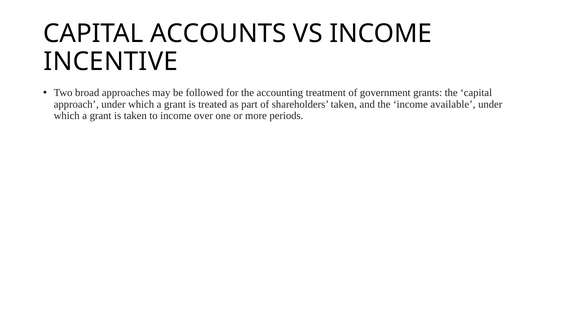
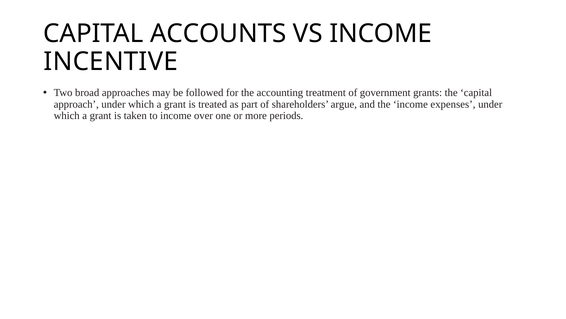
shareholders taken: taken -> argue (344, 104)
available: available -> expenses (453, 104)
